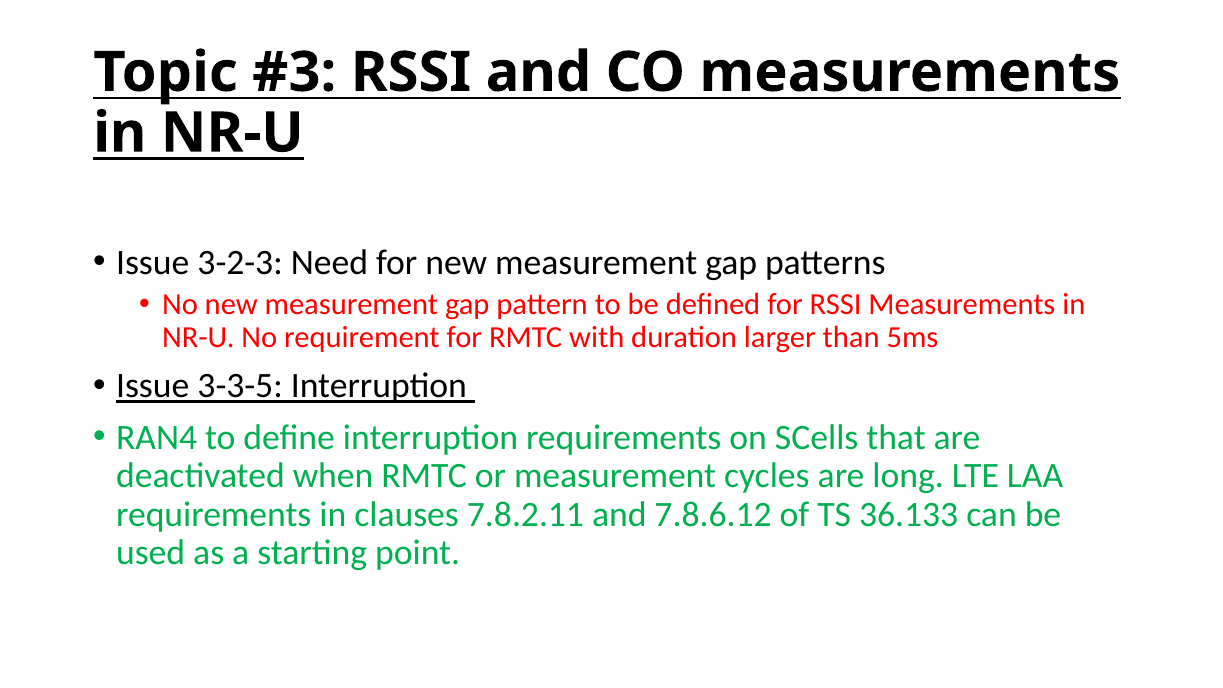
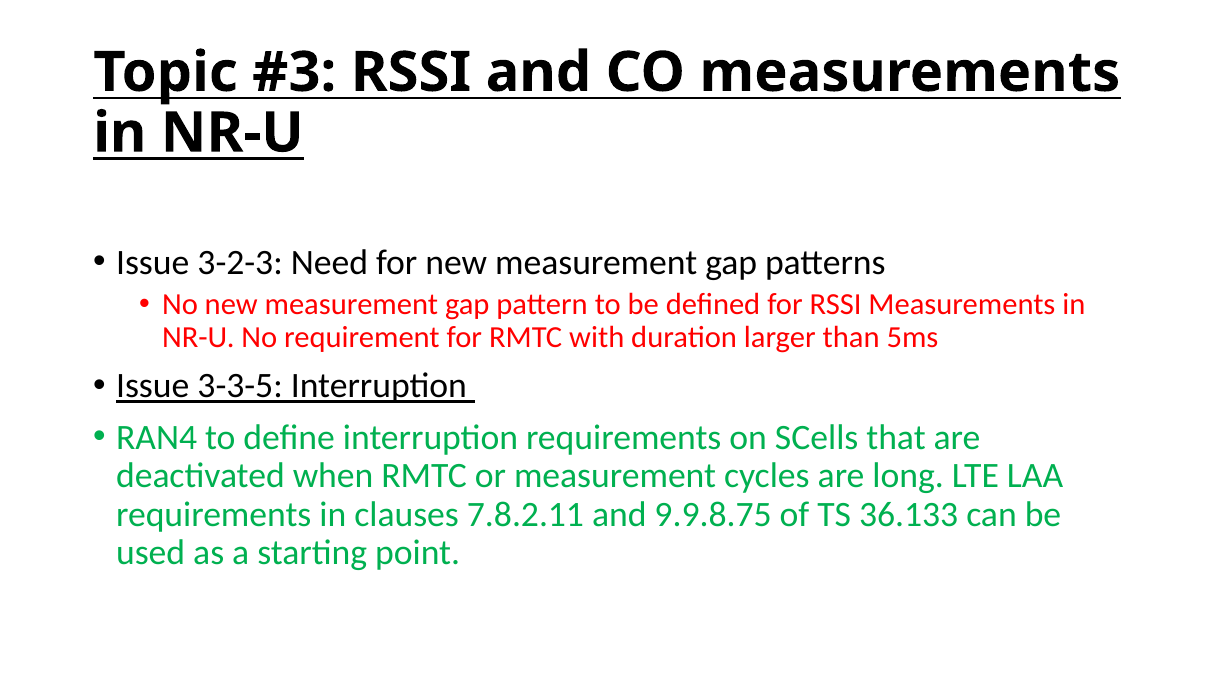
7.8.6.12: 7.8.6.12 -> 9.9.8.75 (713, 514)
